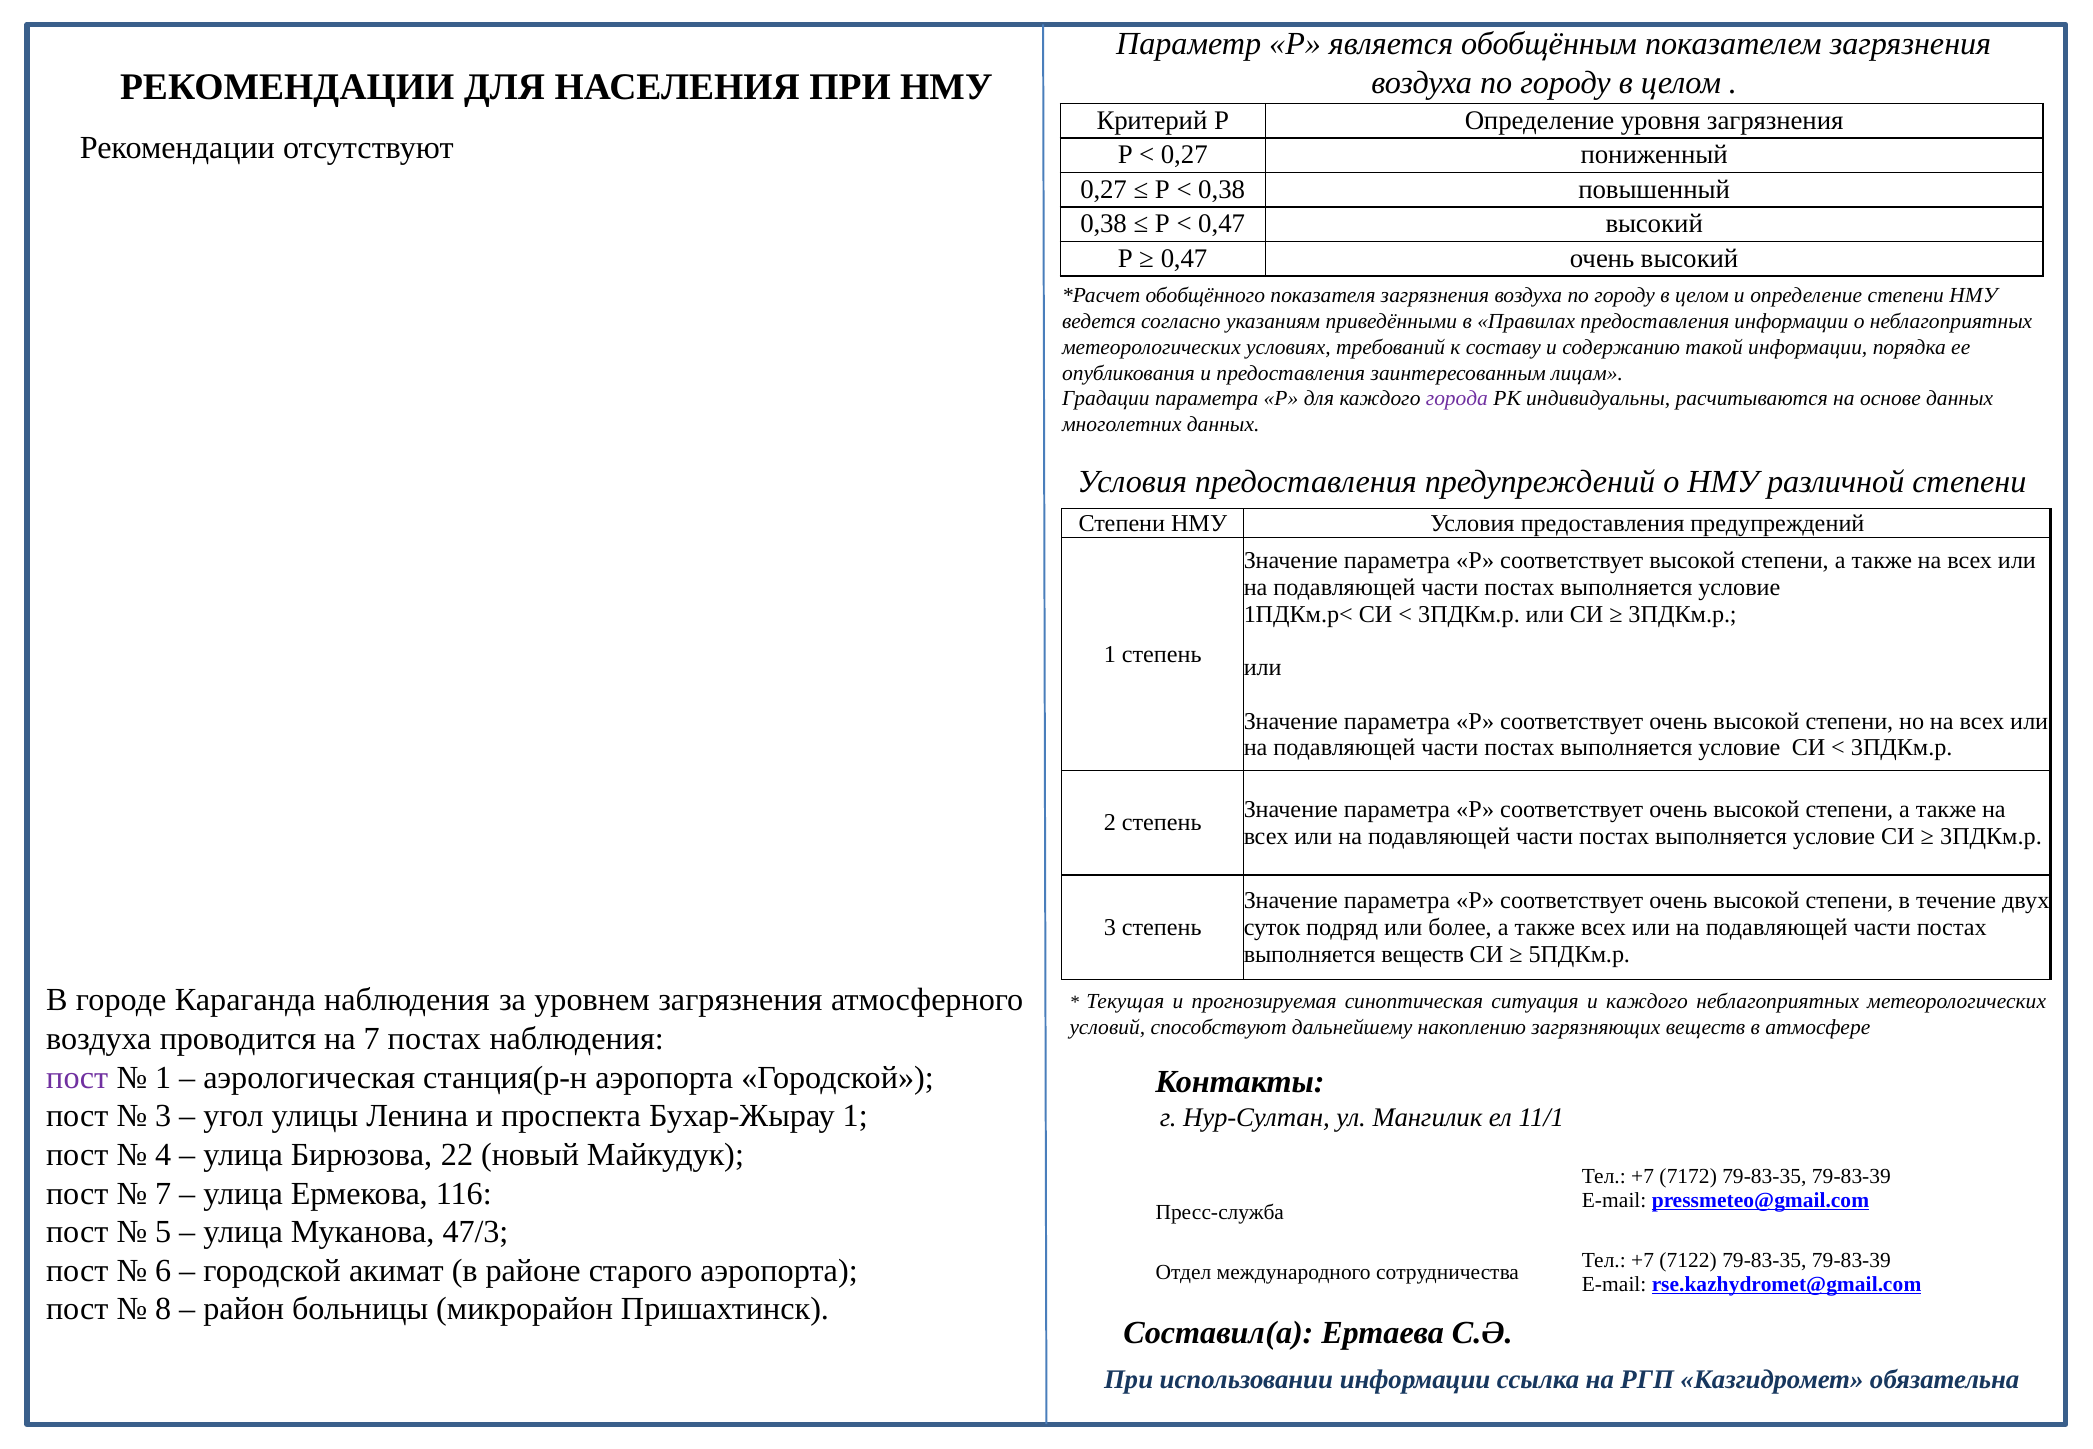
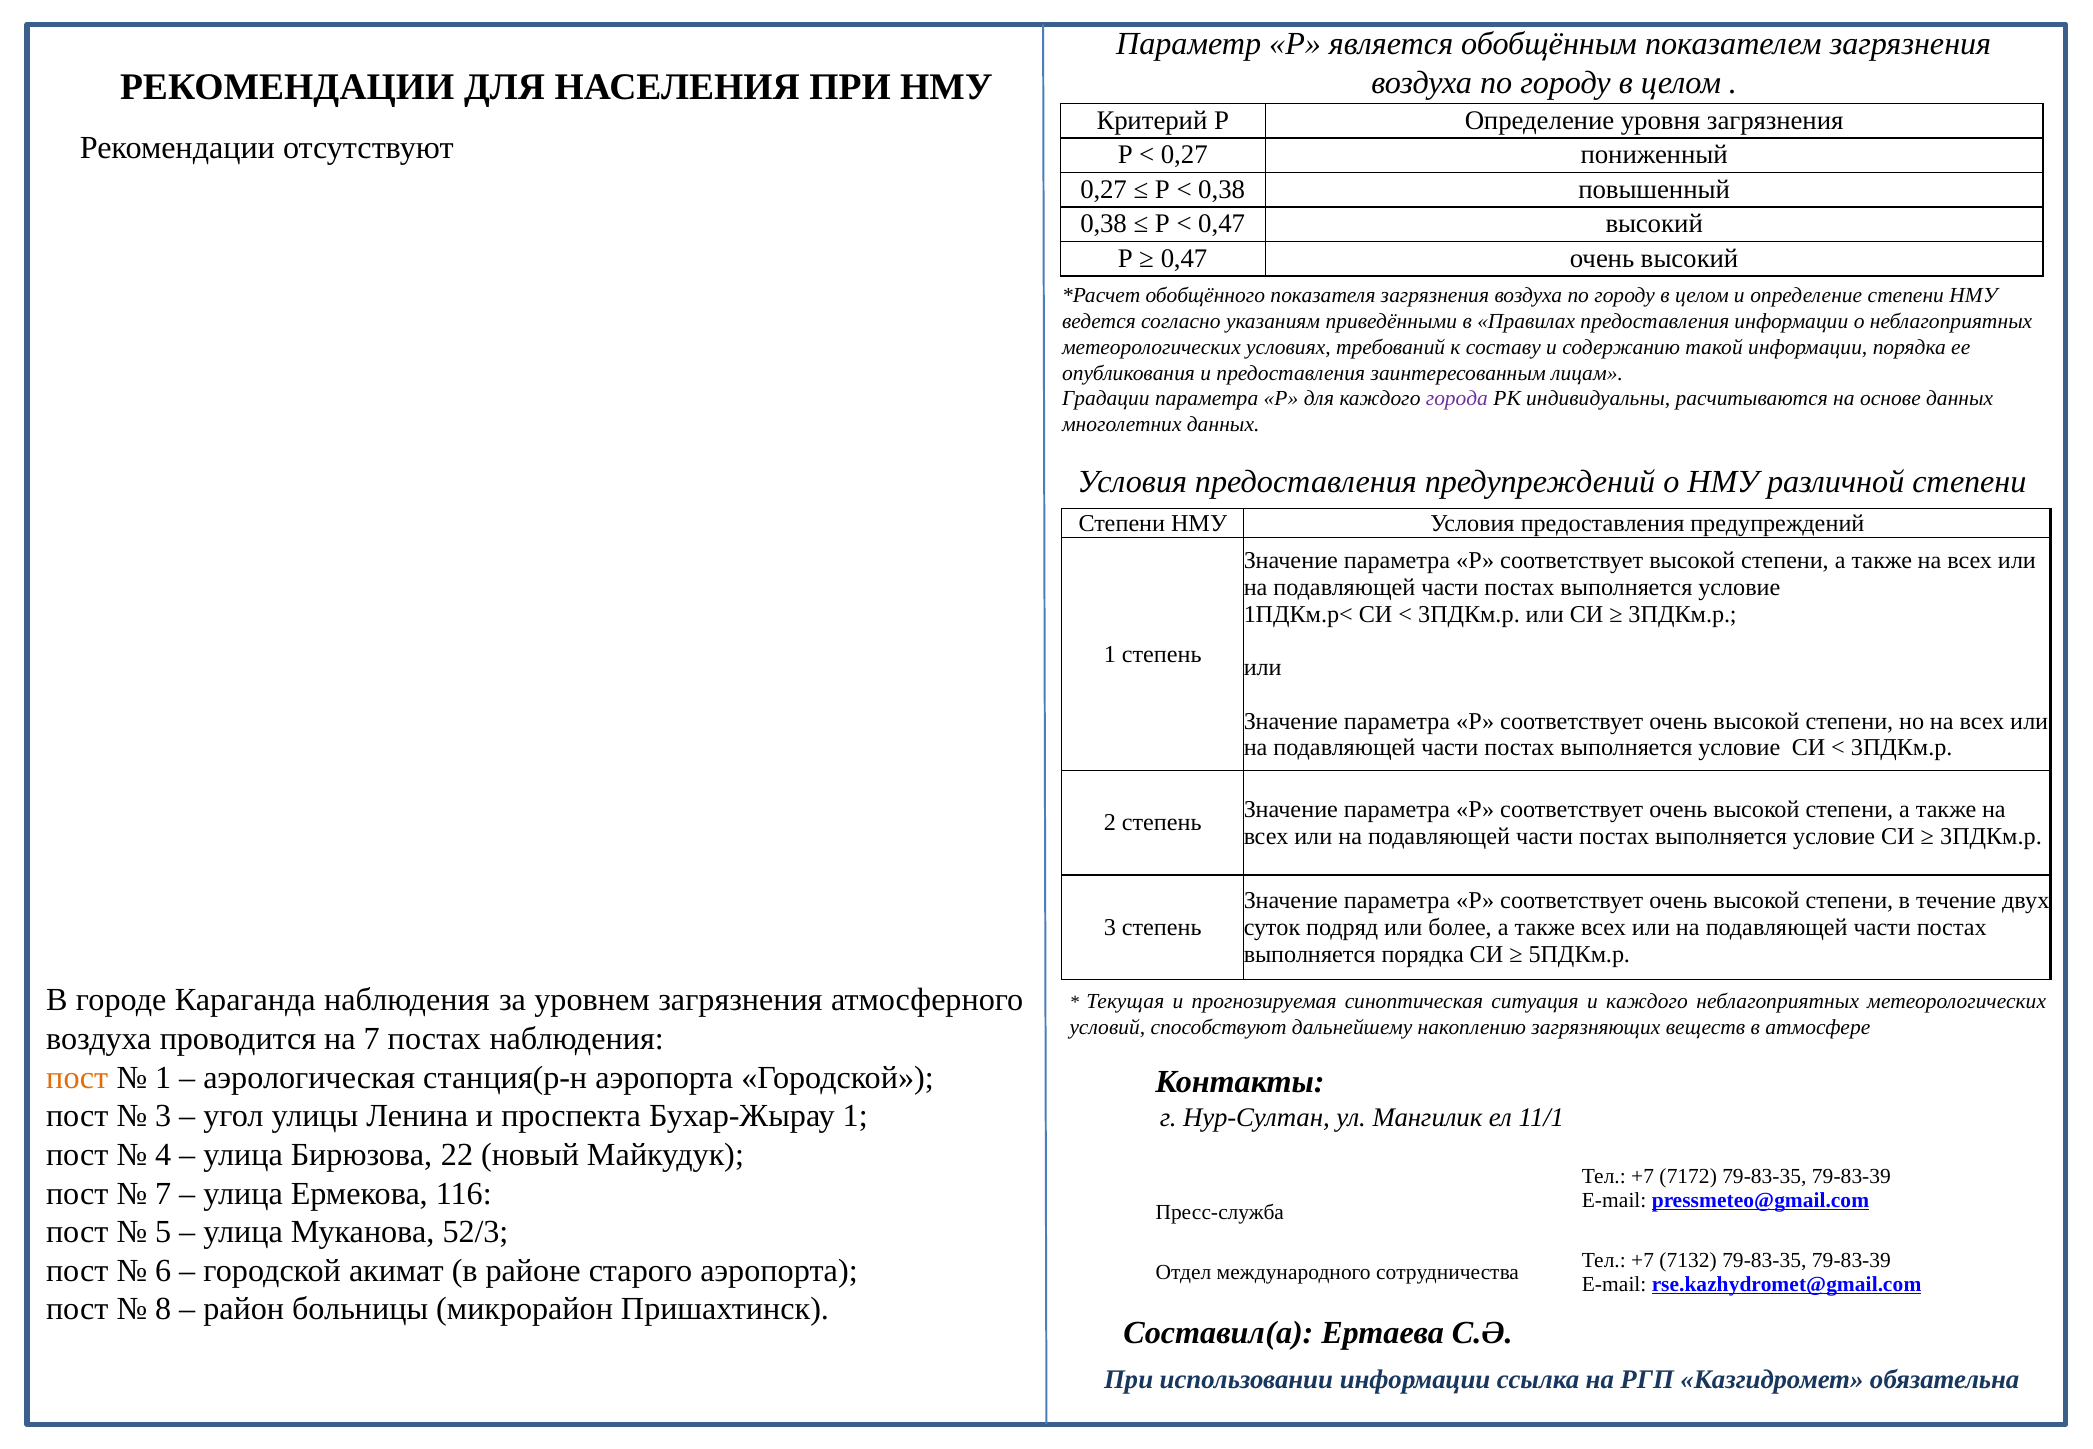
выполняется веществ: веществ -> порядка (1423, 954)
пост colour: purple -> orange (77, 1078)
47/3: 47/3 -> 52/3 (475, 1232)
7122: 7122 -> 7132 (1688, 1260)
